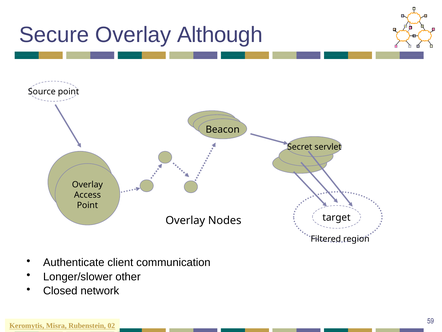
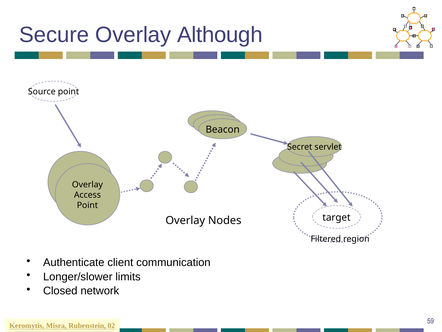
other: other -> limits (128, 276)
